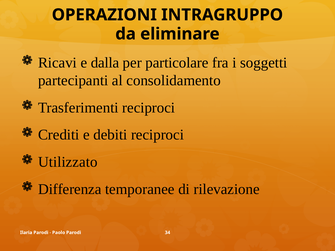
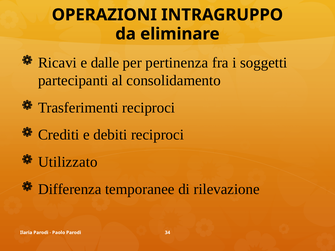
dalla: dalla -> dalle (105, 63)
particolare: particolare -> pertinenza (177, 63)
